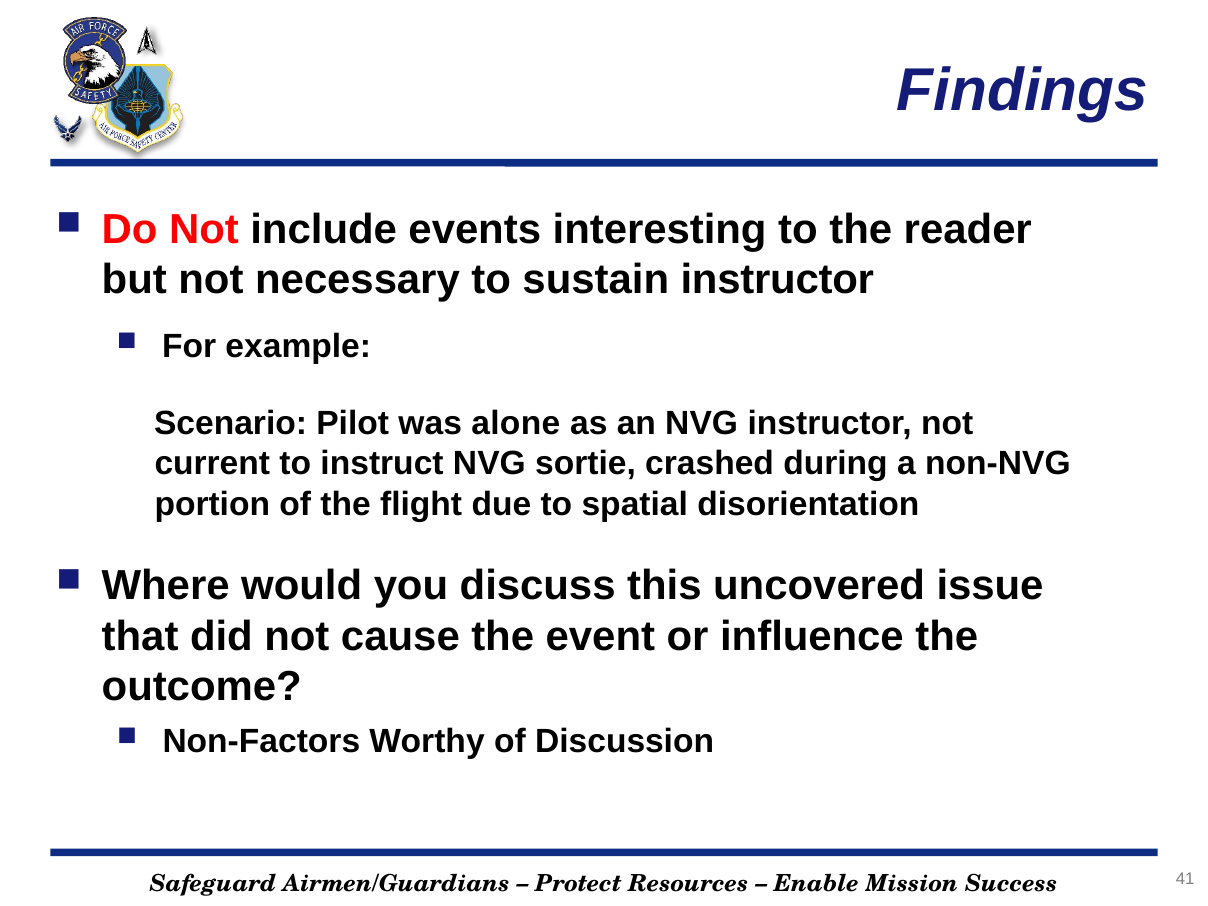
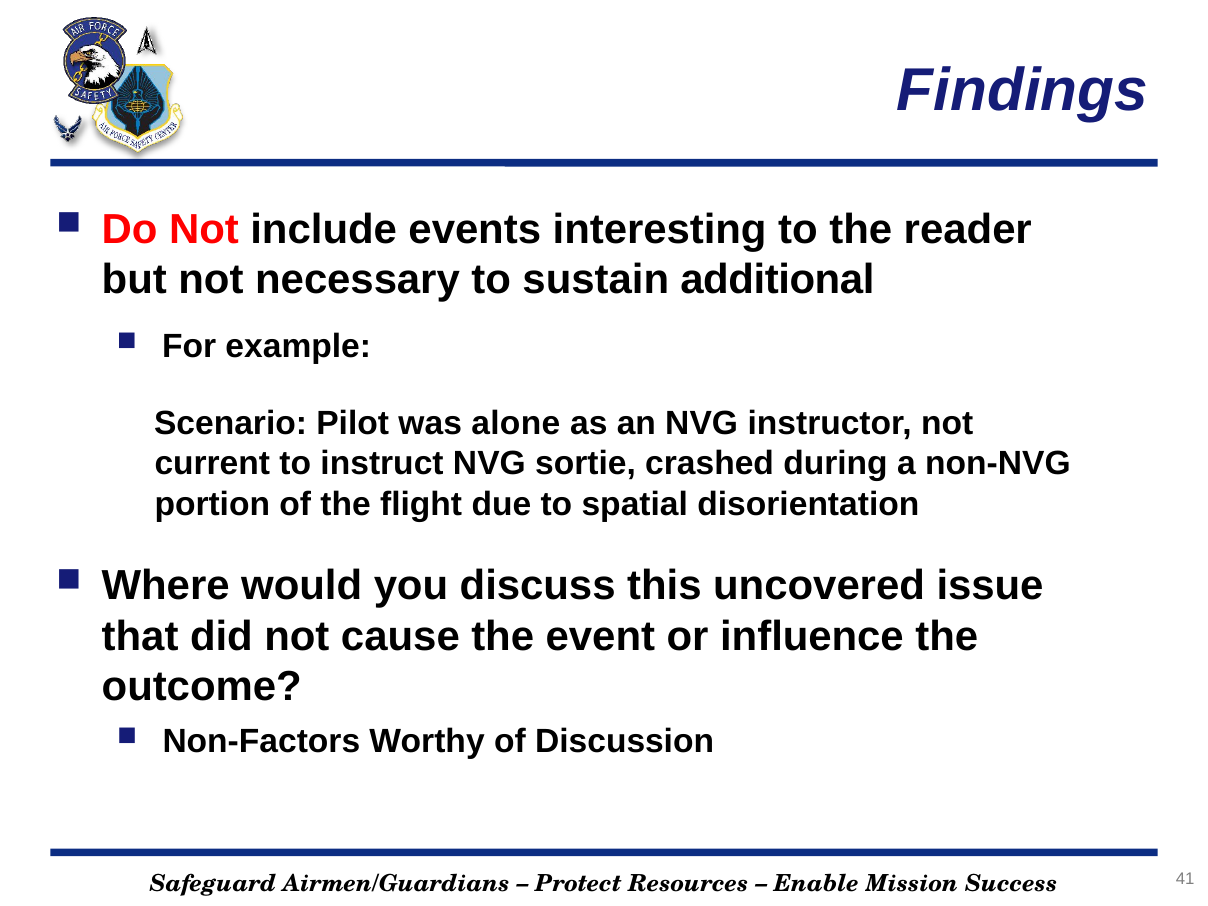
sustain instructor: instructor -> additional (777, 280)
